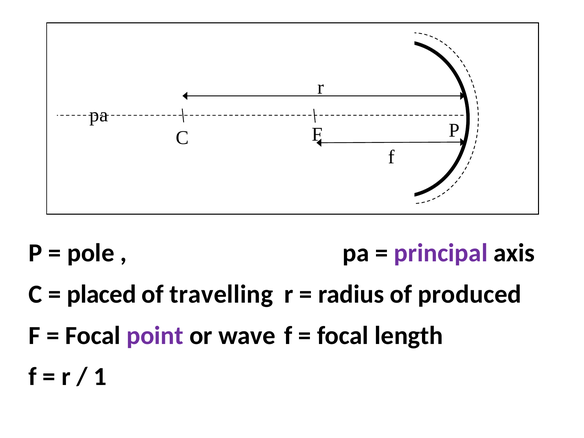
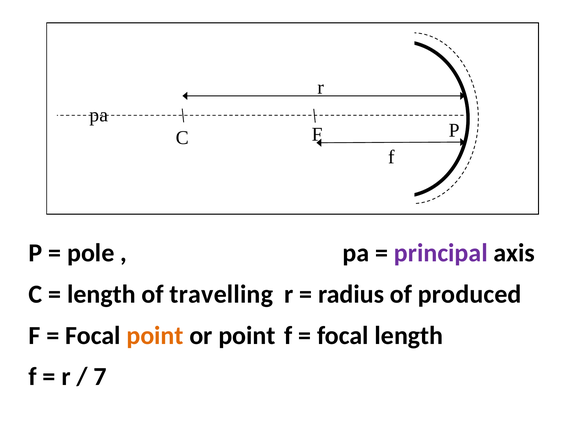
placed: placed -> length (101, 294)
point colour: purple -> orange (155, 336)
or wave: wave -> point (247, 336)
1: 1 -> 7 (100, 377)
